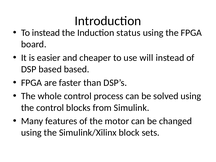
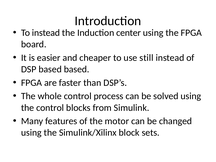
status: status -> center (129, 33)
will: will -> still (146, 58)
